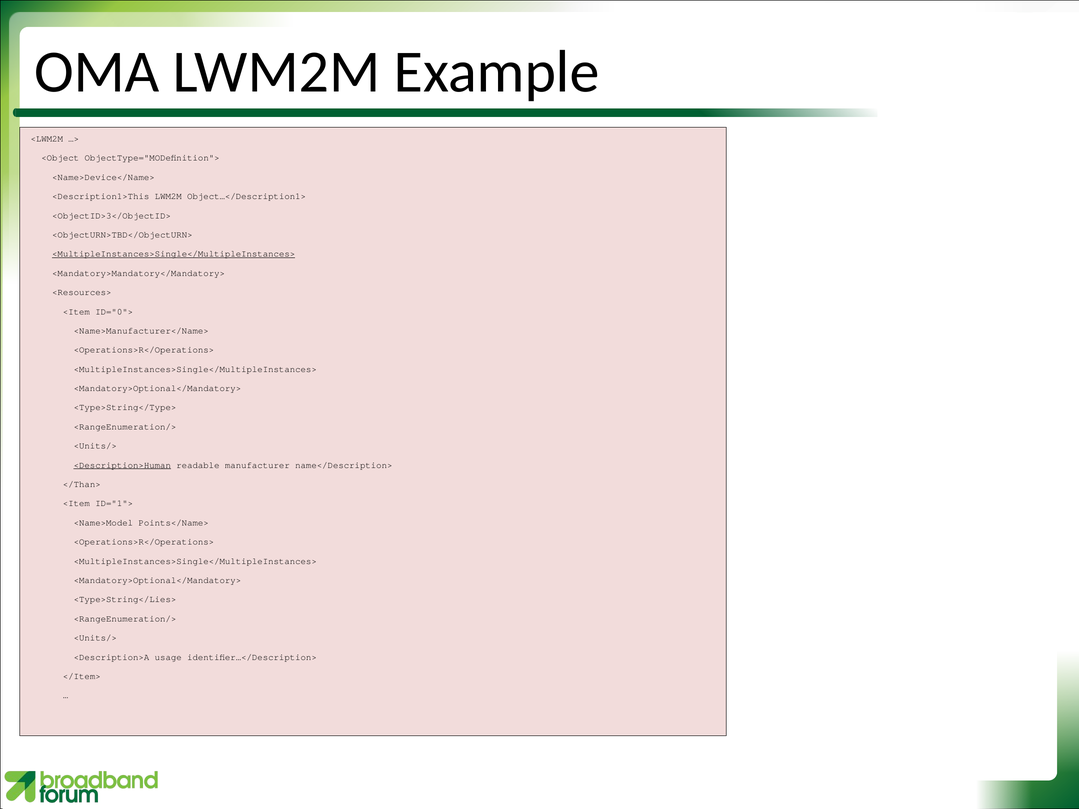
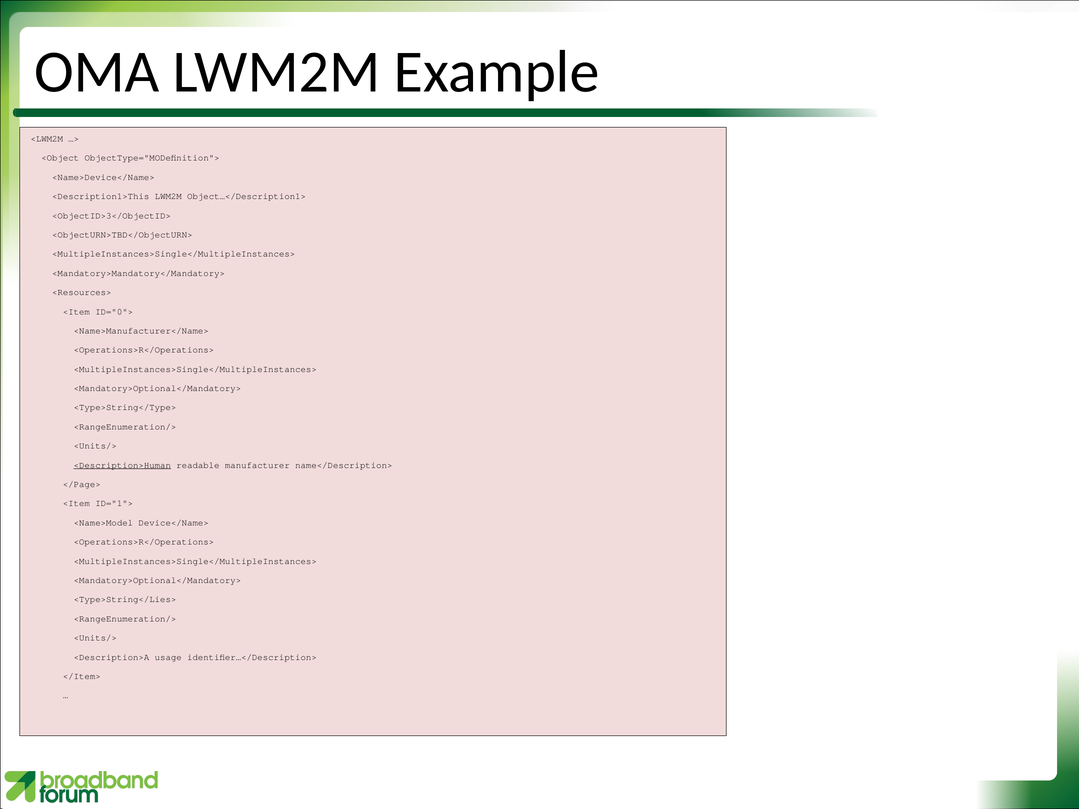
<MultipleInstances>Single</MultipleInstances> underline: present -> none (174, 254)
</Than>: </Than> -> </Page> (82, 484)
Points</Name>: Points</Name> -> Device</Name> (174, 523)
